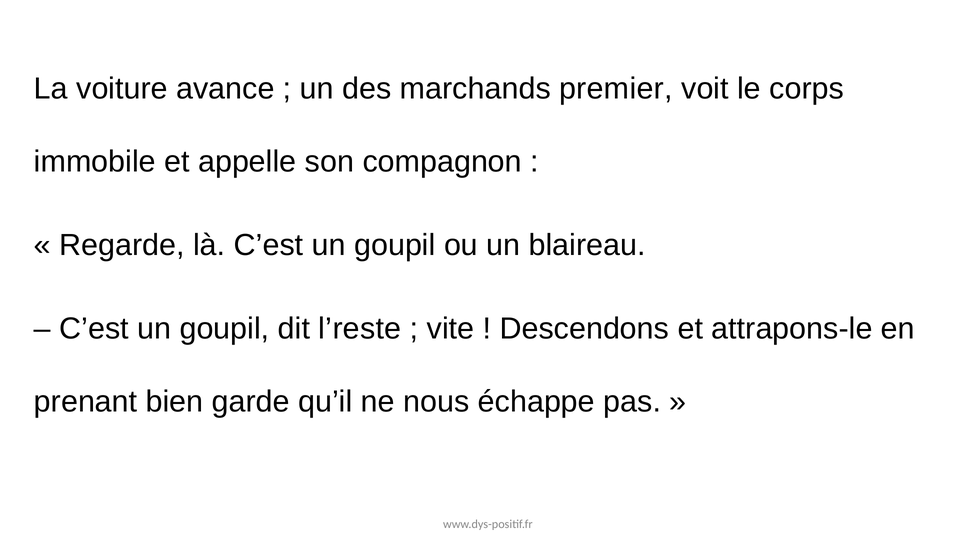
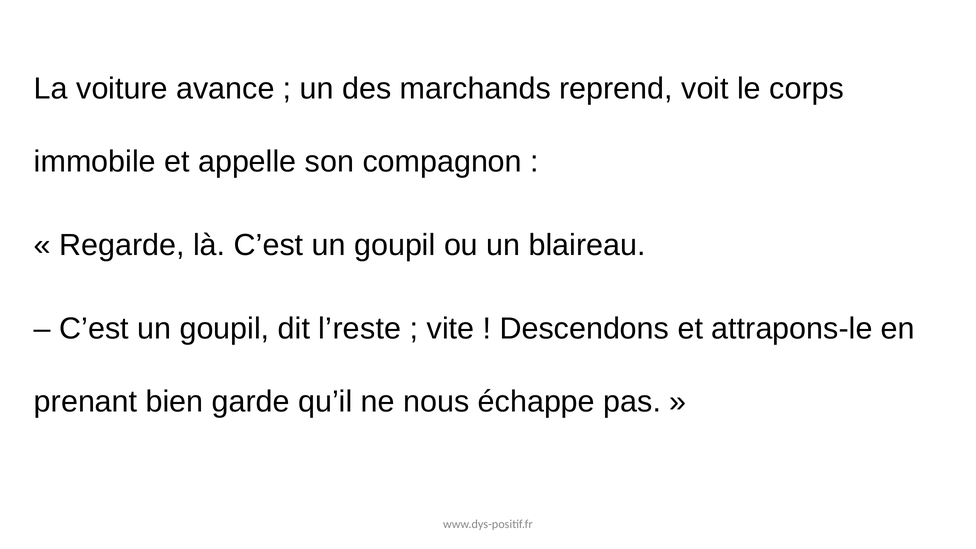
premier: premier -> reprend (616, 89)
